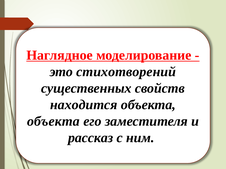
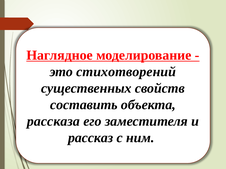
находится: находится -> составить (84, 105)
объекта: объекта -> рассказа (53, 122)
